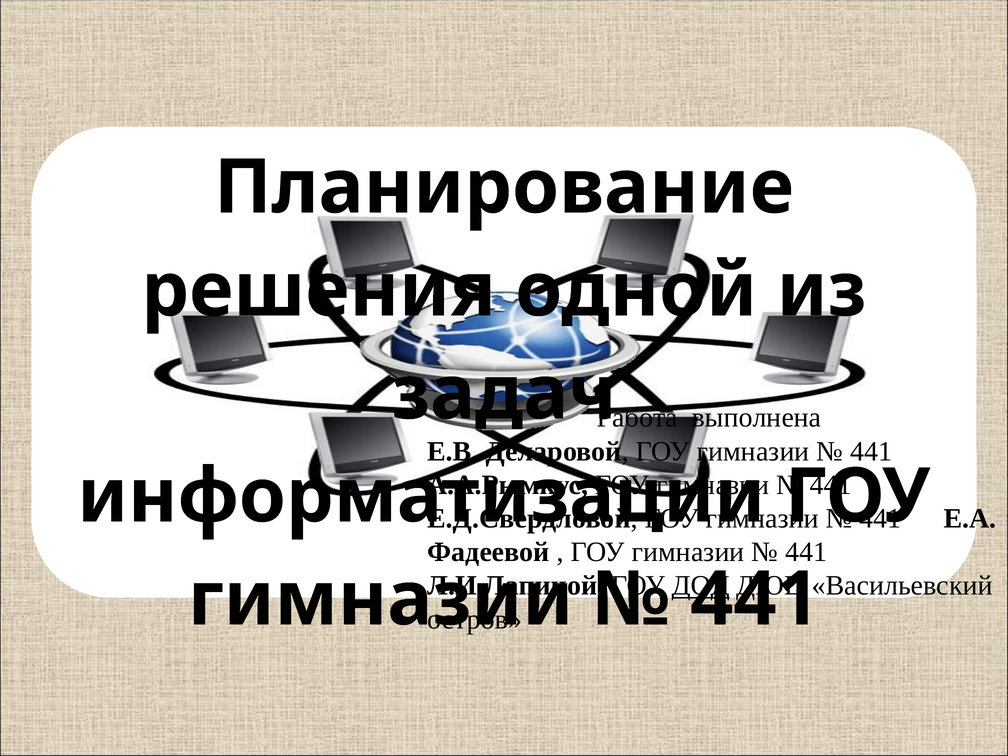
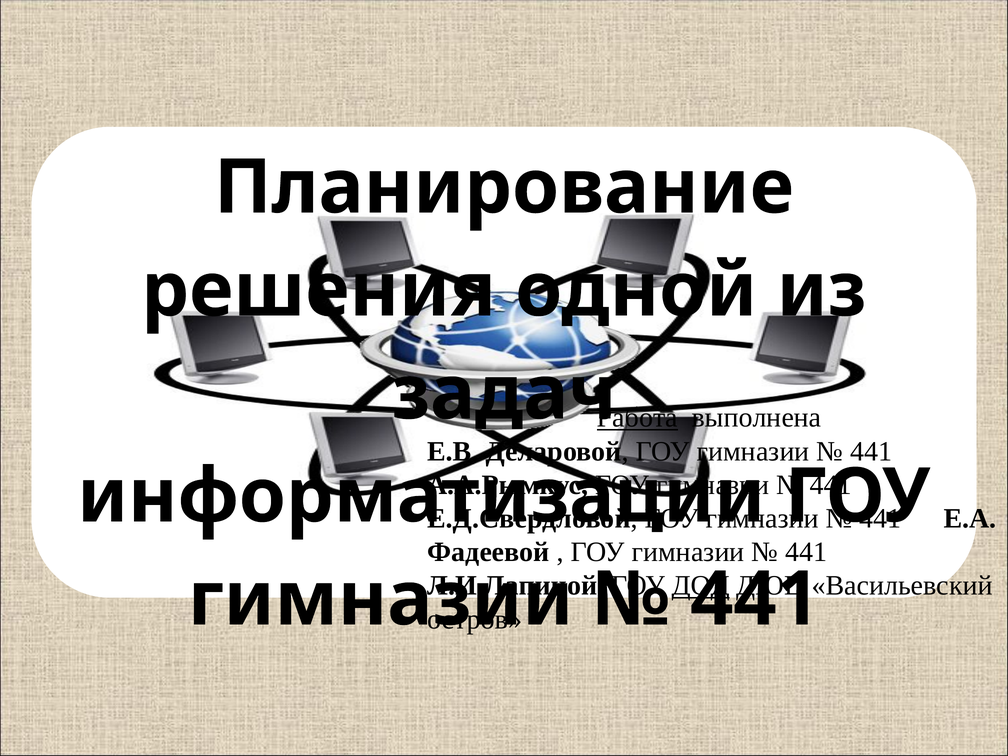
Работа underline: none -> present (637, 418)
